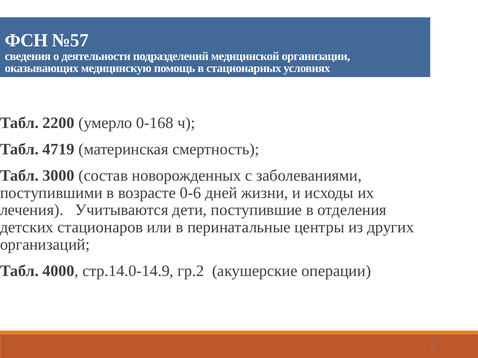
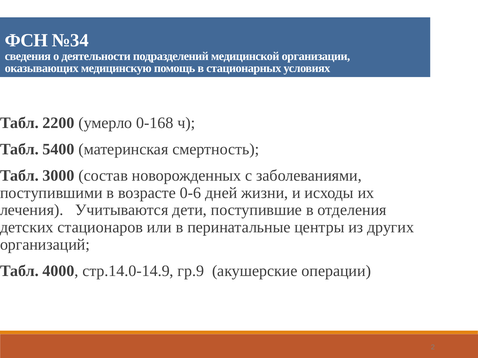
№57: №57 -> №34 (70, 40)
4719: 4719 -> 5400 (59, 149)
гр.2: гр.2 -> гр.9 (191, 271)
